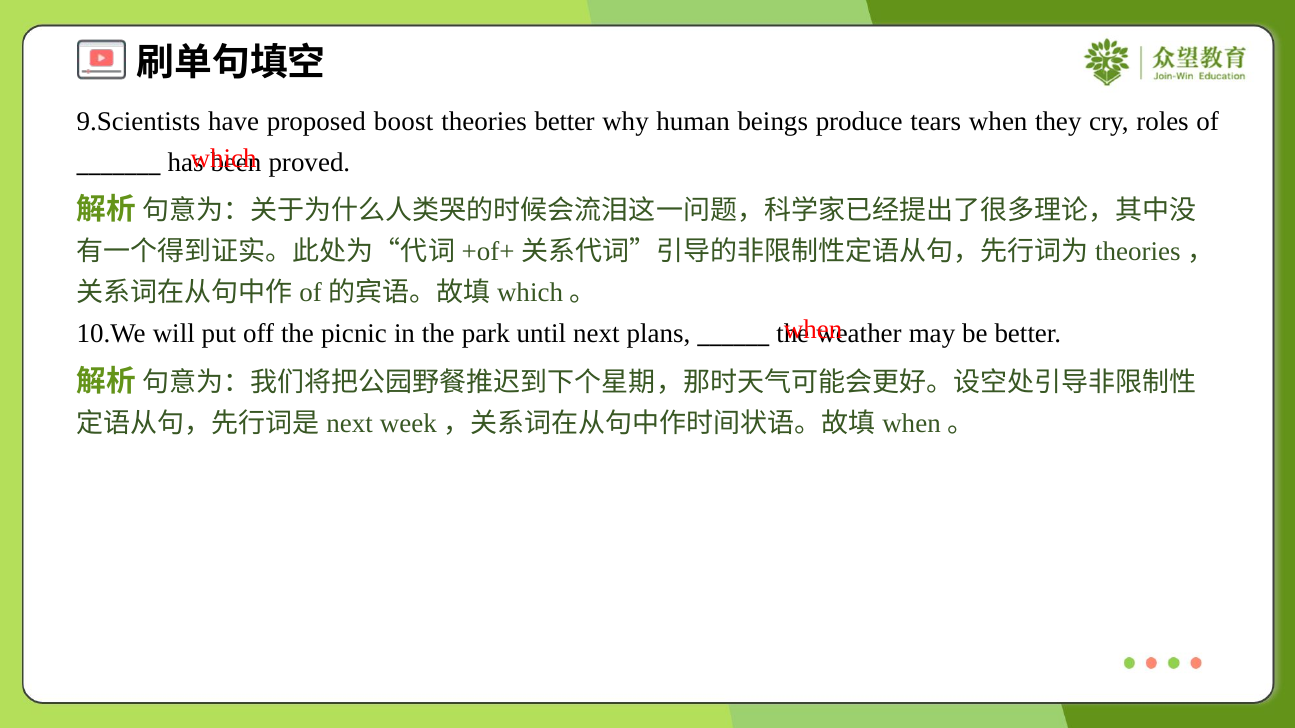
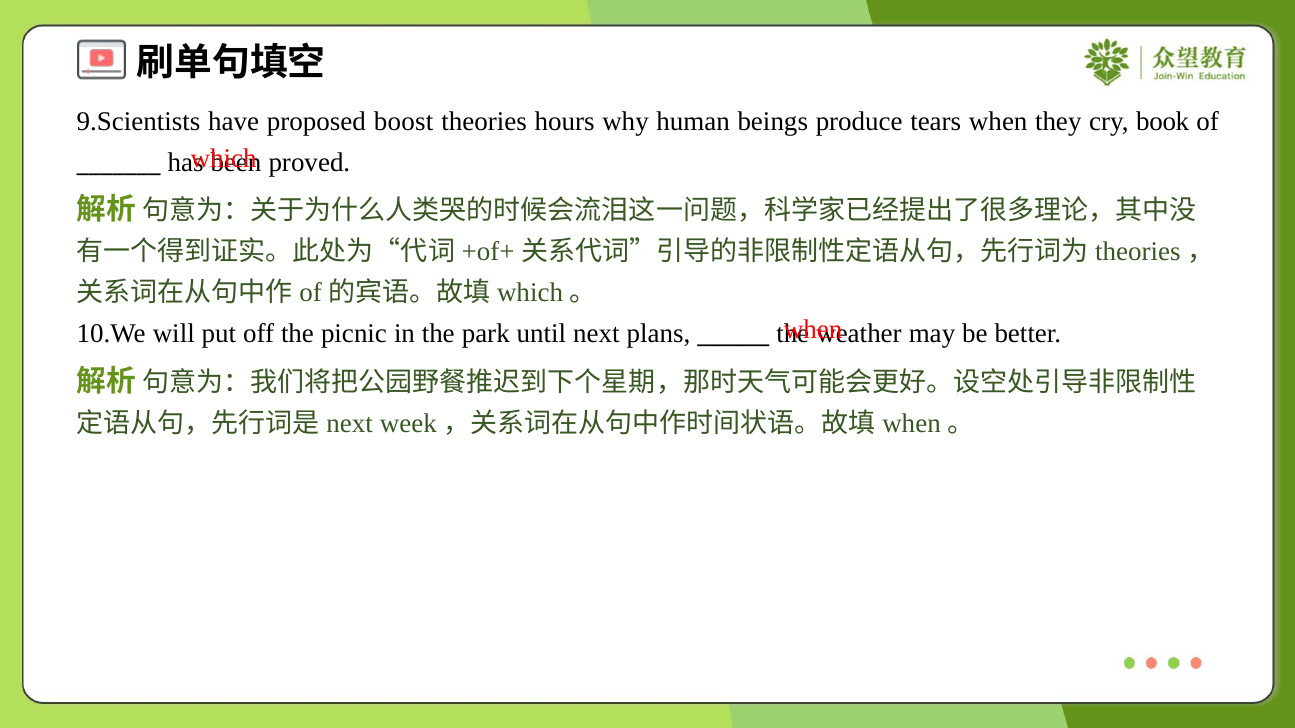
theories better: better -> hours (565, 122)
roles: roles -> book (1163, 122)
